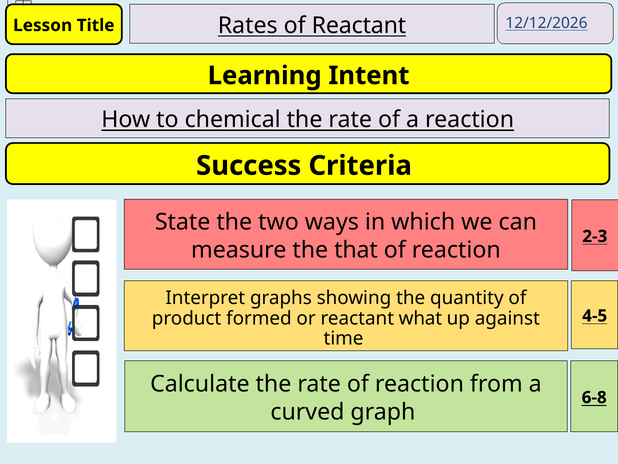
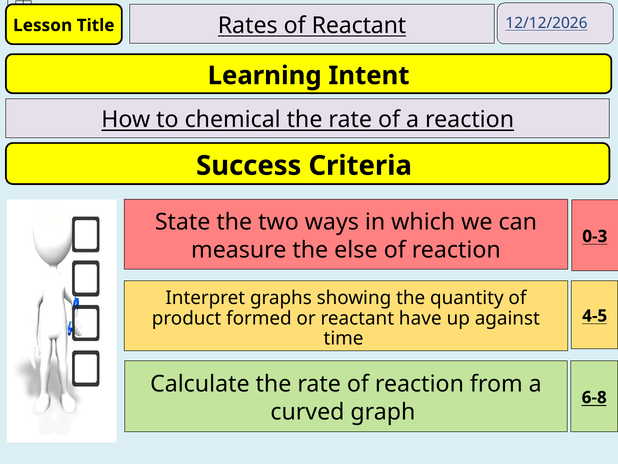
2-3: 2-3 -> 0-3 (595, 236)
that: that -> else (356, 250)
what: what -> have (420, 318)
